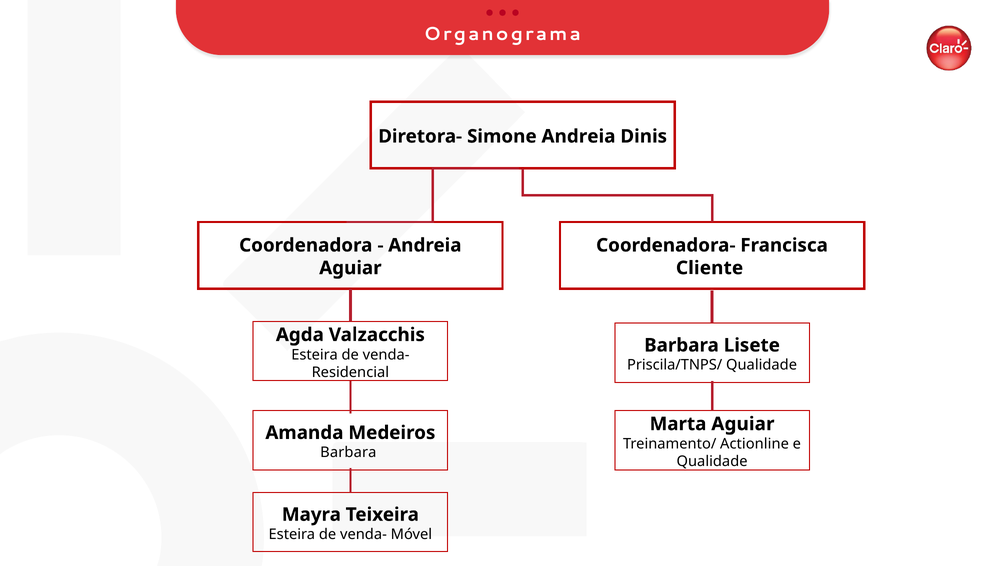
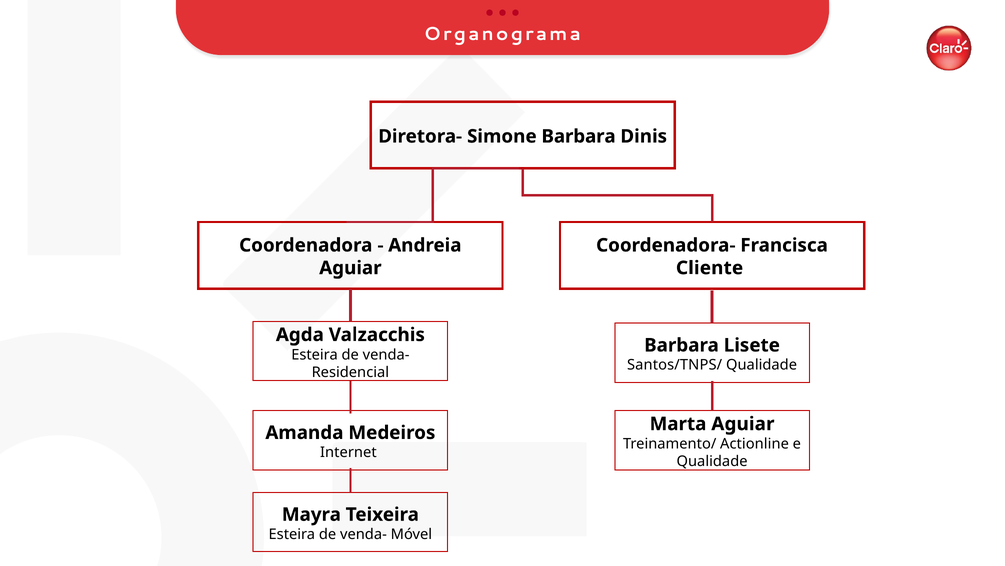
Simone Andreia: Andreia -> Barbara (579, 136)
Priscila/TNPS/: Priscila/TNPS/ -> Santos/TNPS/ (675, 365)
Barbara: Barbara -> Internet (348, 452)
